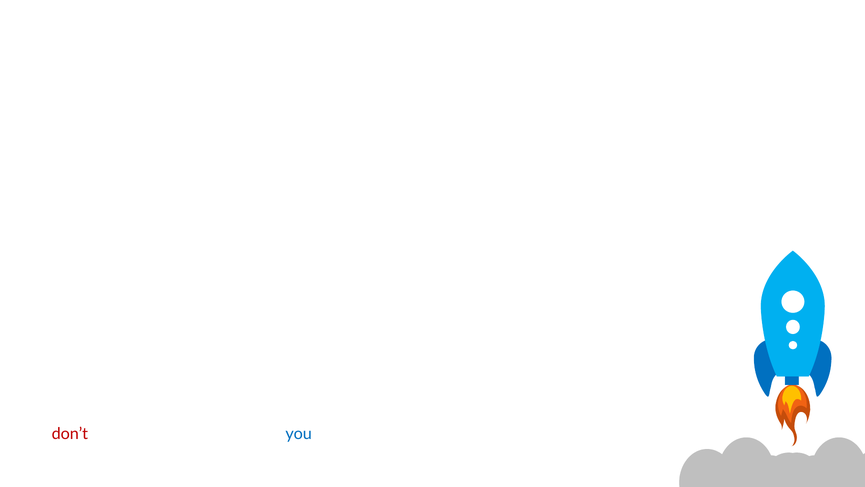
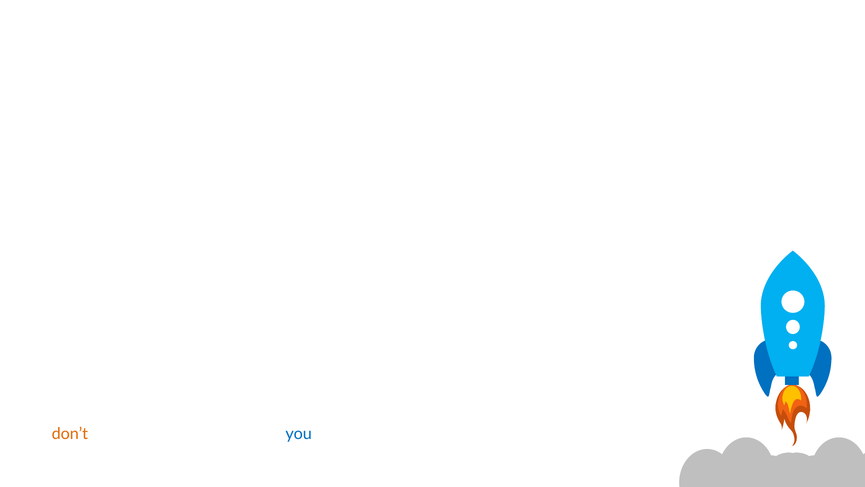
don’t colour: red -> orange (70, 433)
